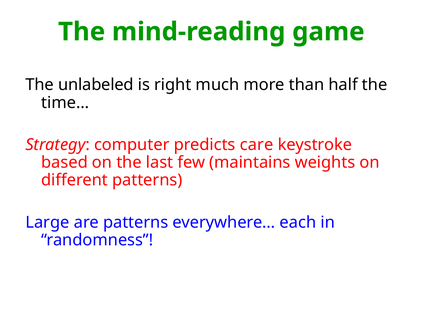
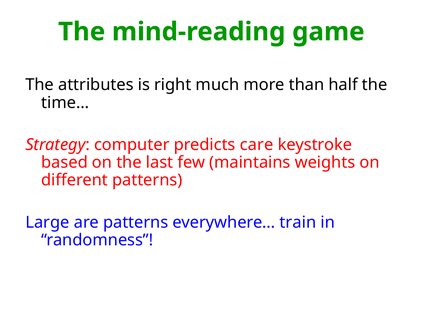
unlabeled: unlabeled -> attributes (96, 85)
each: each -> train (298, 223)
